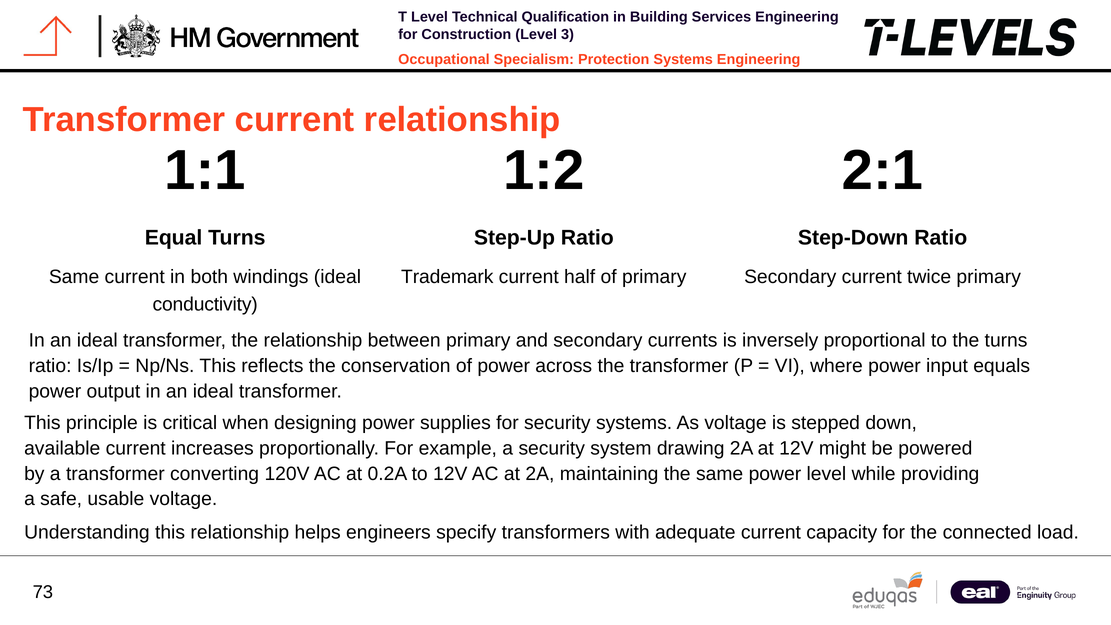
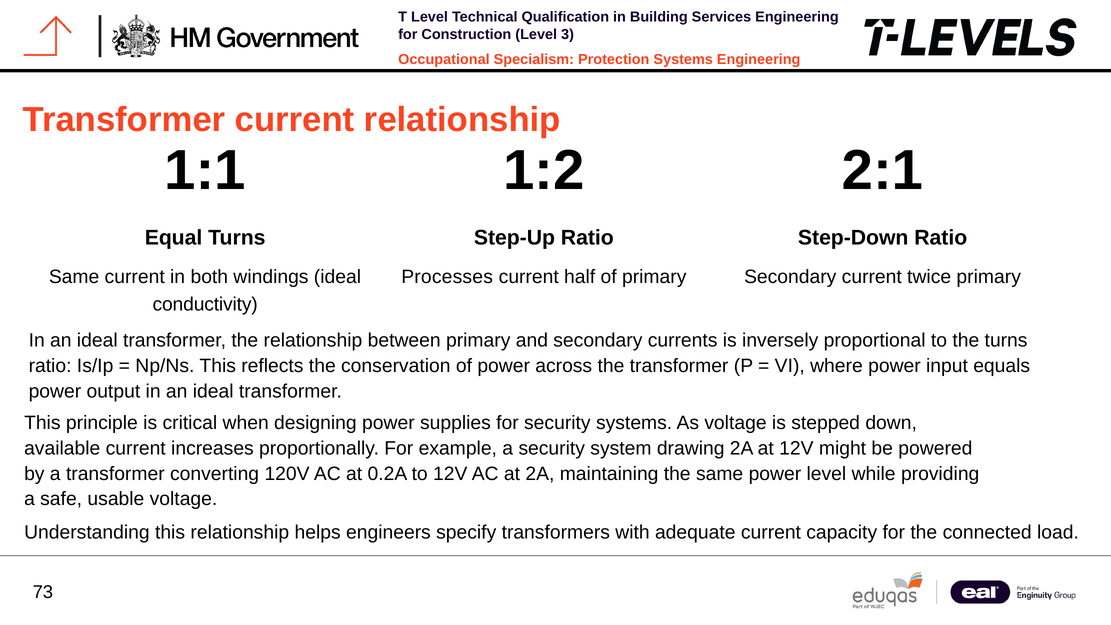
Trademark: Trademark -> Processes (447, 277)
